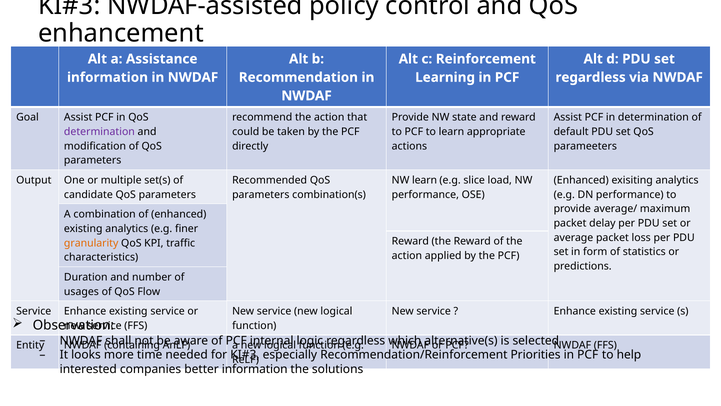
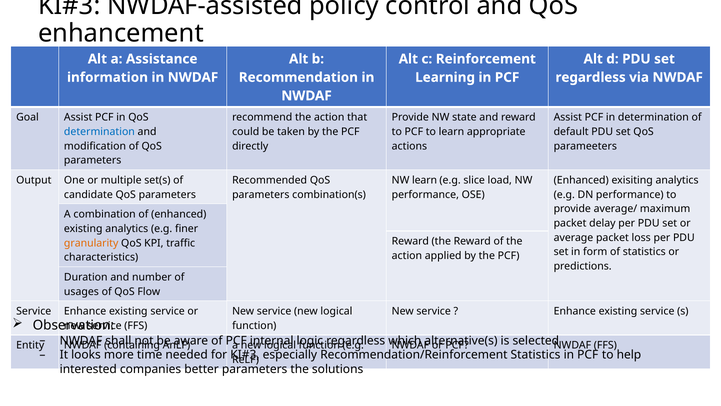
determination colour: purple -> blue (99, 132)
Recommendation/Reinforcement Priorities: Priorities -> Statistics (536, 355)
better information: information -> parameters (255, 369)
